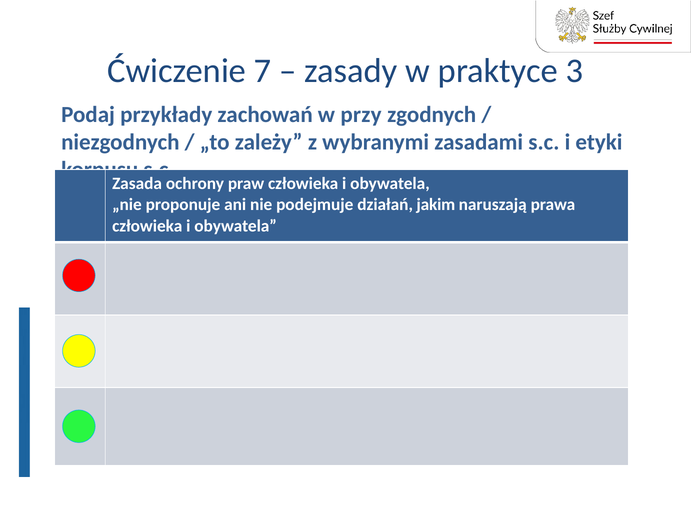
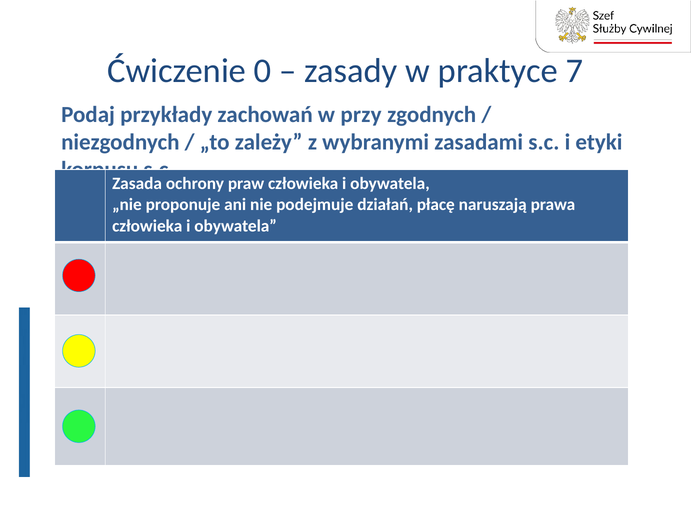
7: 7 -> 0 (263, 71)
3: 3 -> 7 (574, 71)
jakim: jakim -> płacę (436, 205)
